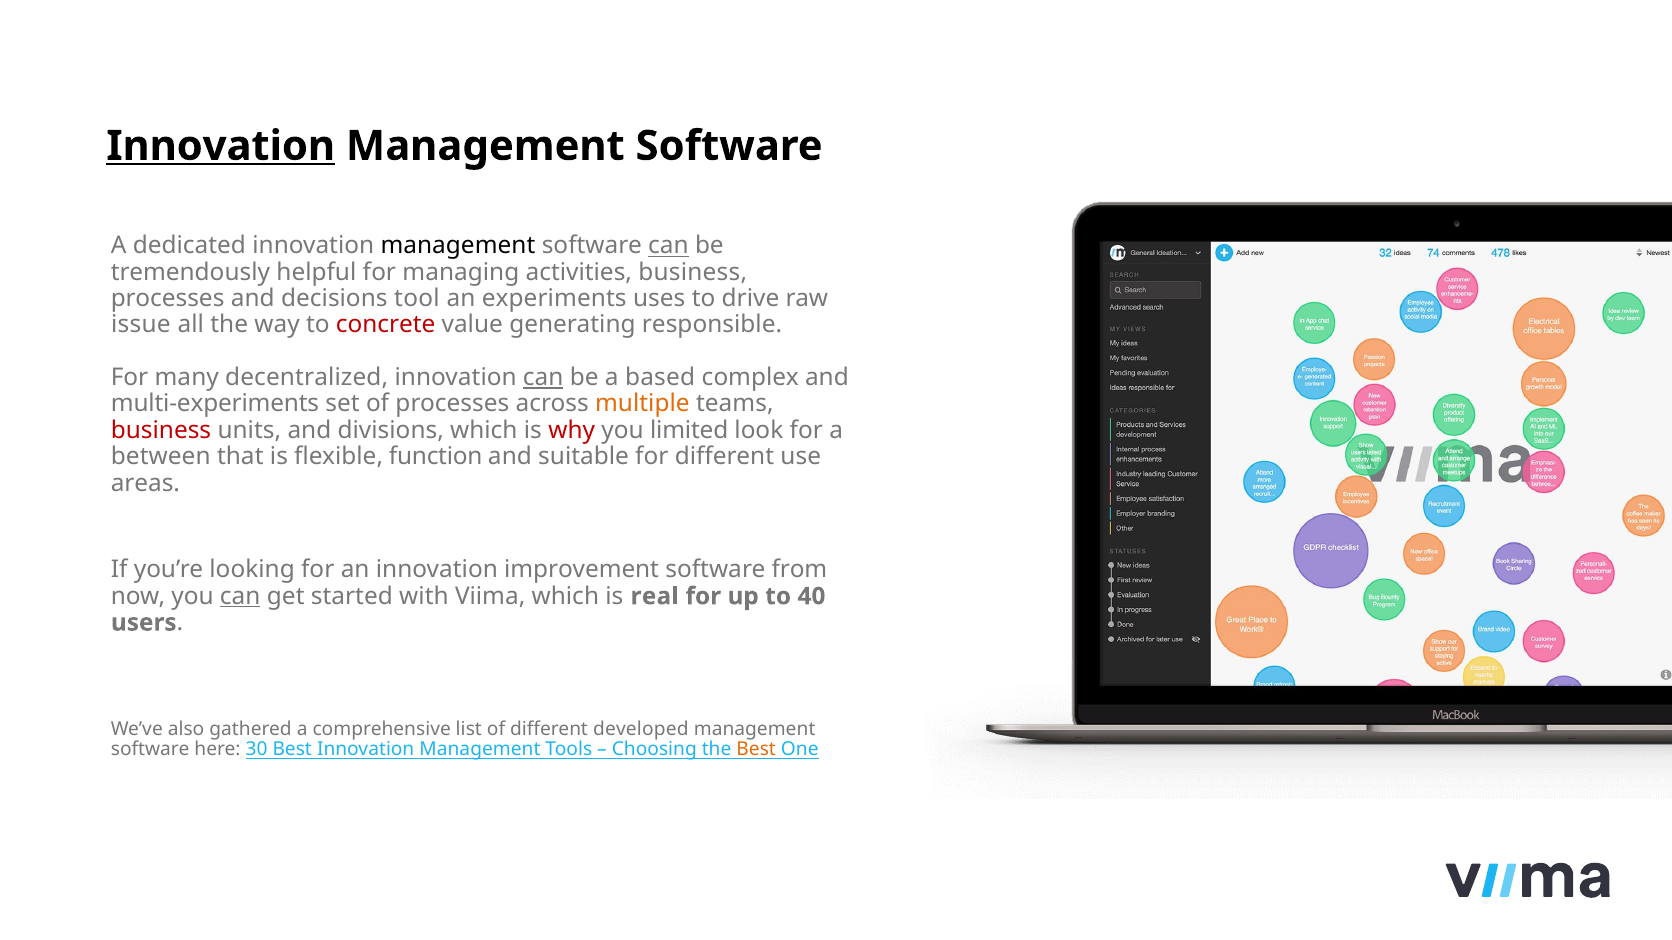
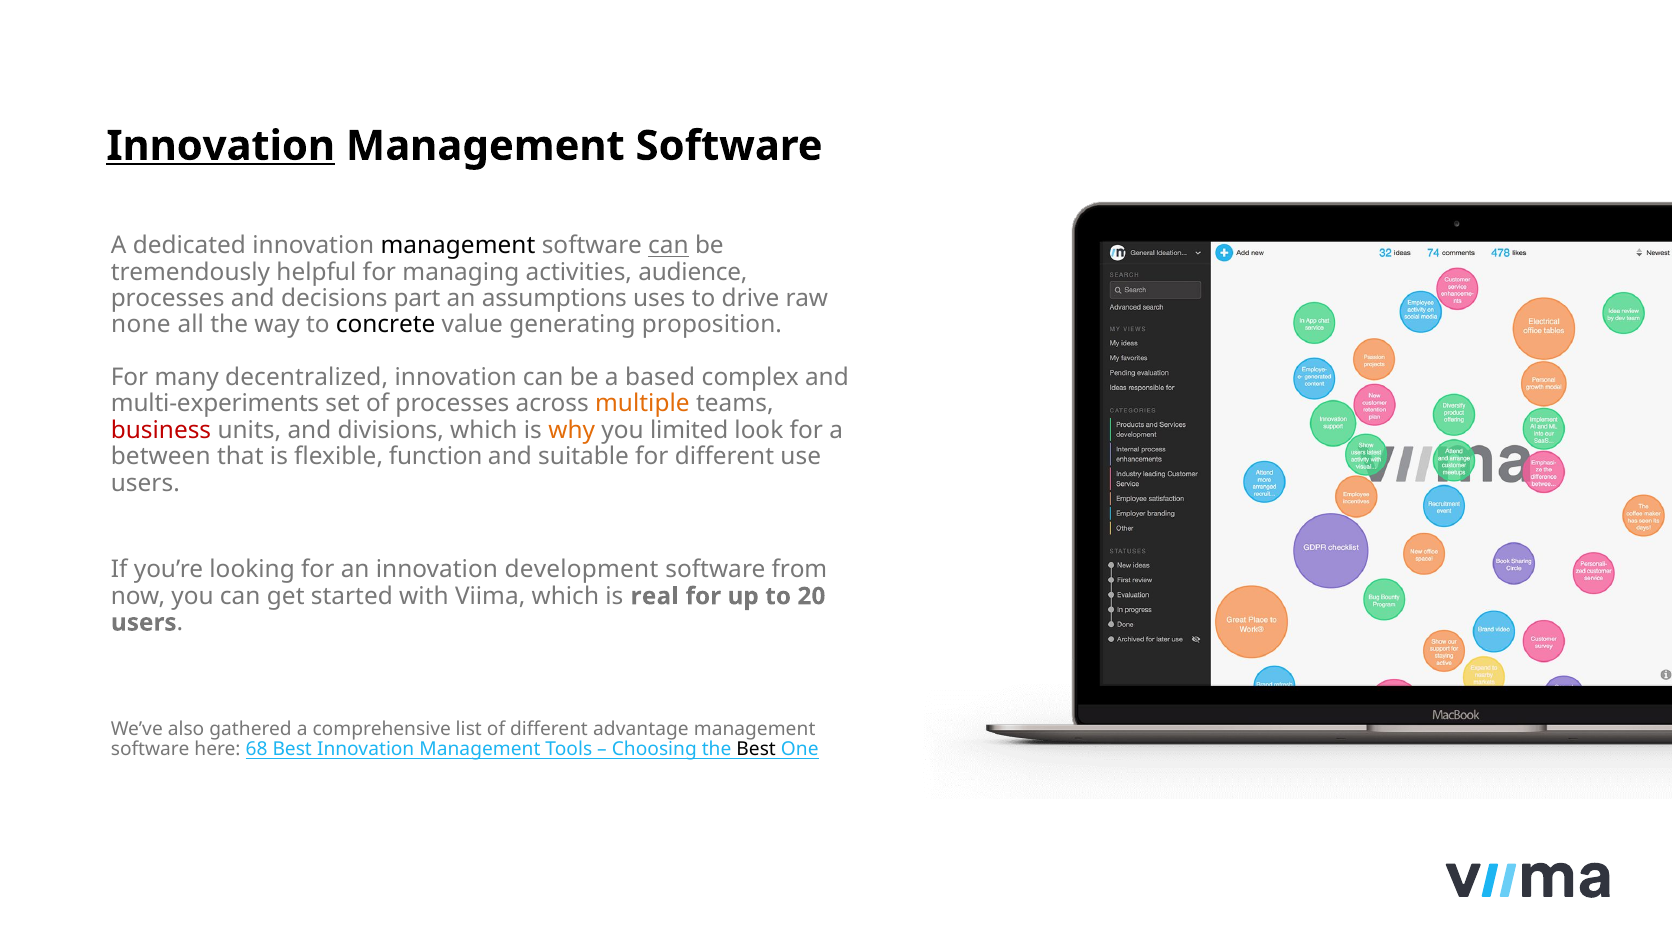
activities business: business -> audience (693, 272)
tool: tool -> part (417, 299)
experiments: experiments -> assumptions (554, 299)
issue: issue -> none (141, 325)
concrete colour: red -> black (386, 325)
responsible: responsible -> proposition (712, 325)
can underline: present -> none (543, 378)
why colour: red -> orange (572, 431)
areas: areas -> users (145, 483)
improvement: improvement -> development (581, 570)
can underline: present -> none (240, 597)
40: 40 -> 20 (811, 597)
developed: developed -> advantage (641, 729)
30: 30 -> 68 (257, 750)
Best colour: orange -> black (756, 750)
